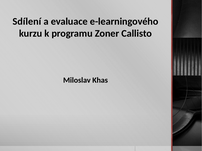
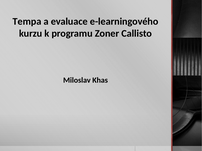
Sdílení: Sdílení -> Tempa (27, 21)
